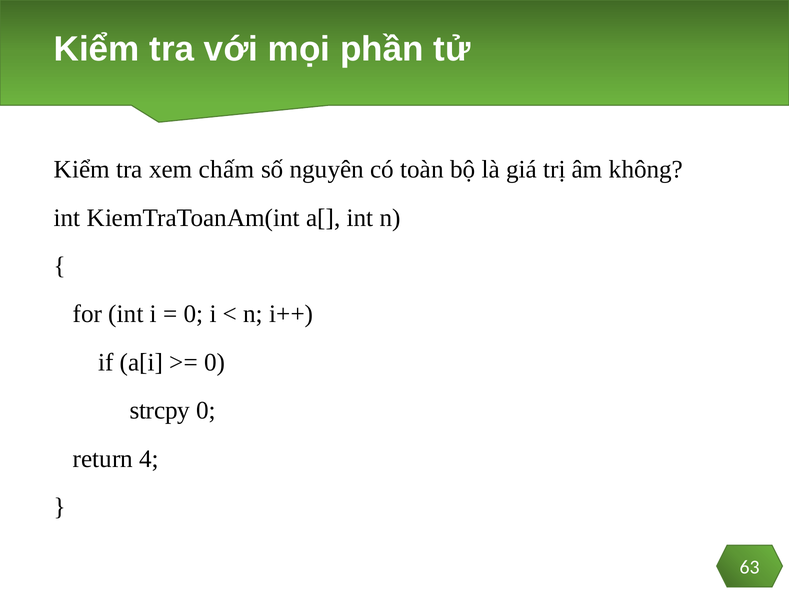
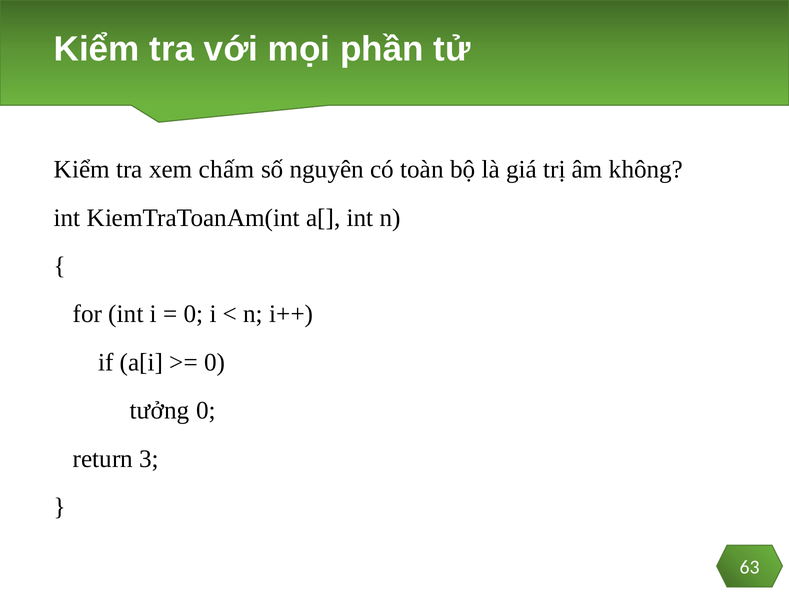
strcpy: strcpy -> tưởng (160, 410)
4: 4 -> 3 (149, 459)
